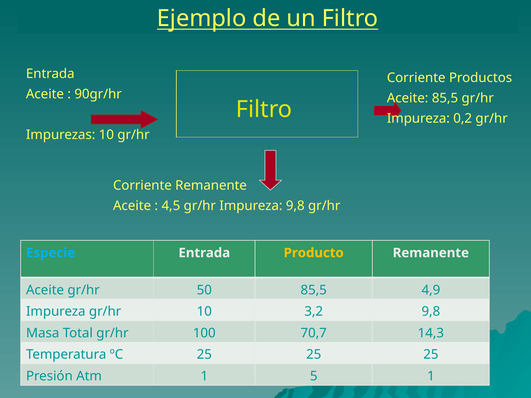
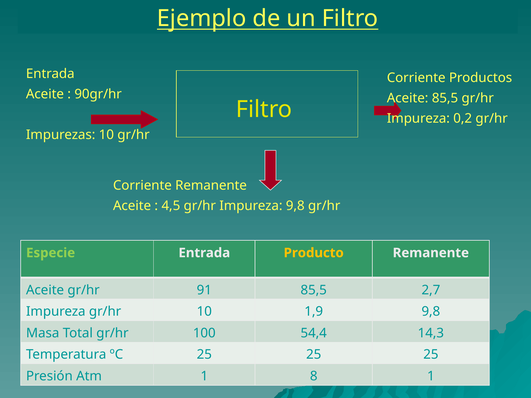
Especie colour: light blue -> light green (51, 253)
50: 50 -> 91 (204, 290)
4,9: 4,9 -> 2,7 (431, 290)
3,2: 3,2 -> 1,9 (314, 312)
70,7: 70,7 -> 54,4 (314, 333)
5: 5 -> 8 (314, 376)
